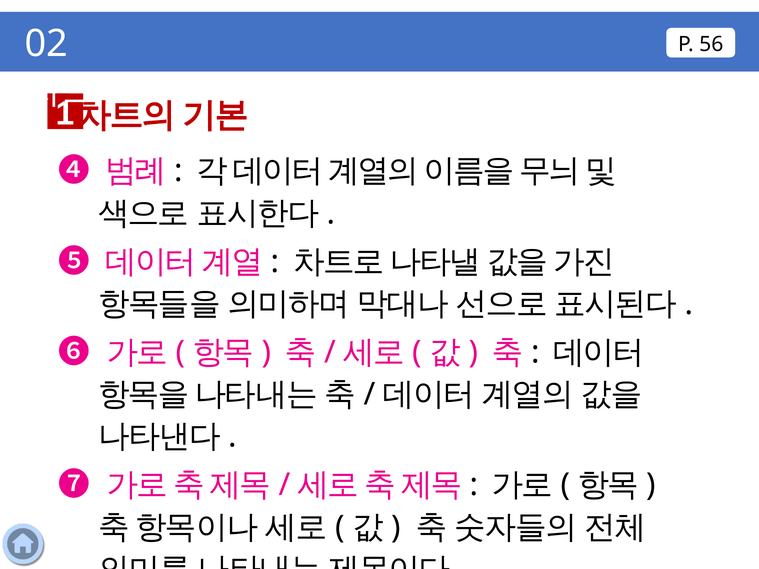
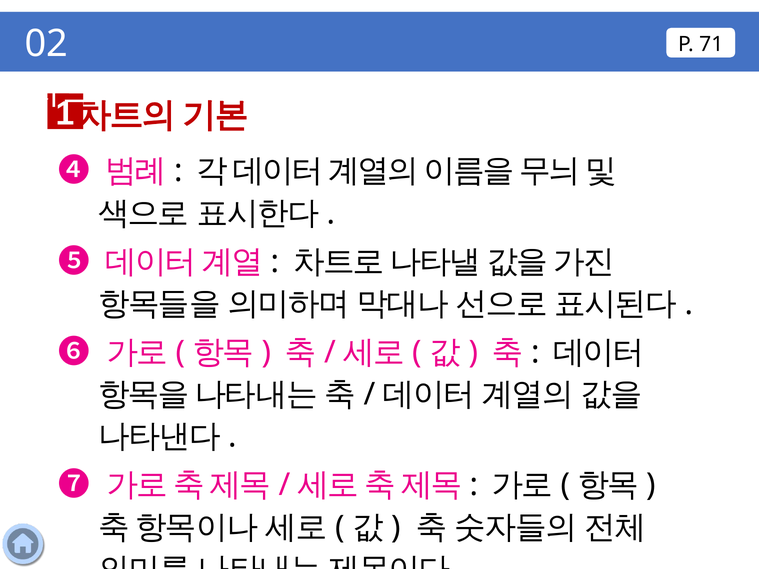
56: 56 -> 71 (711, 44)
